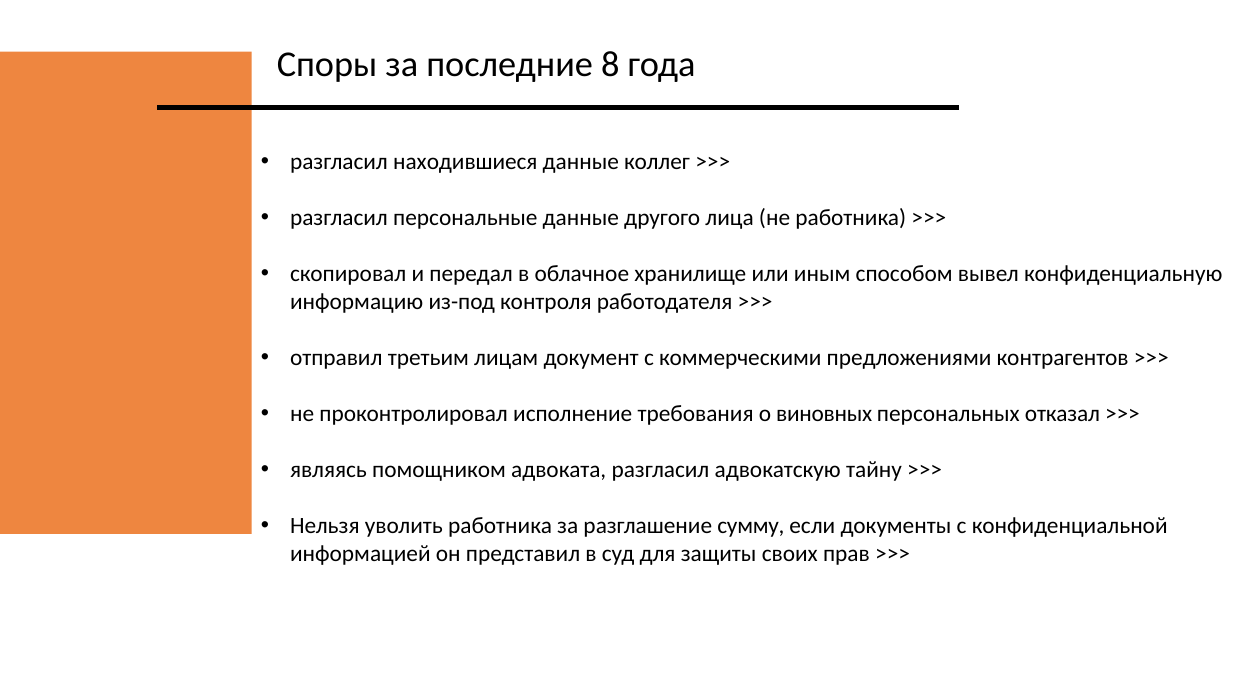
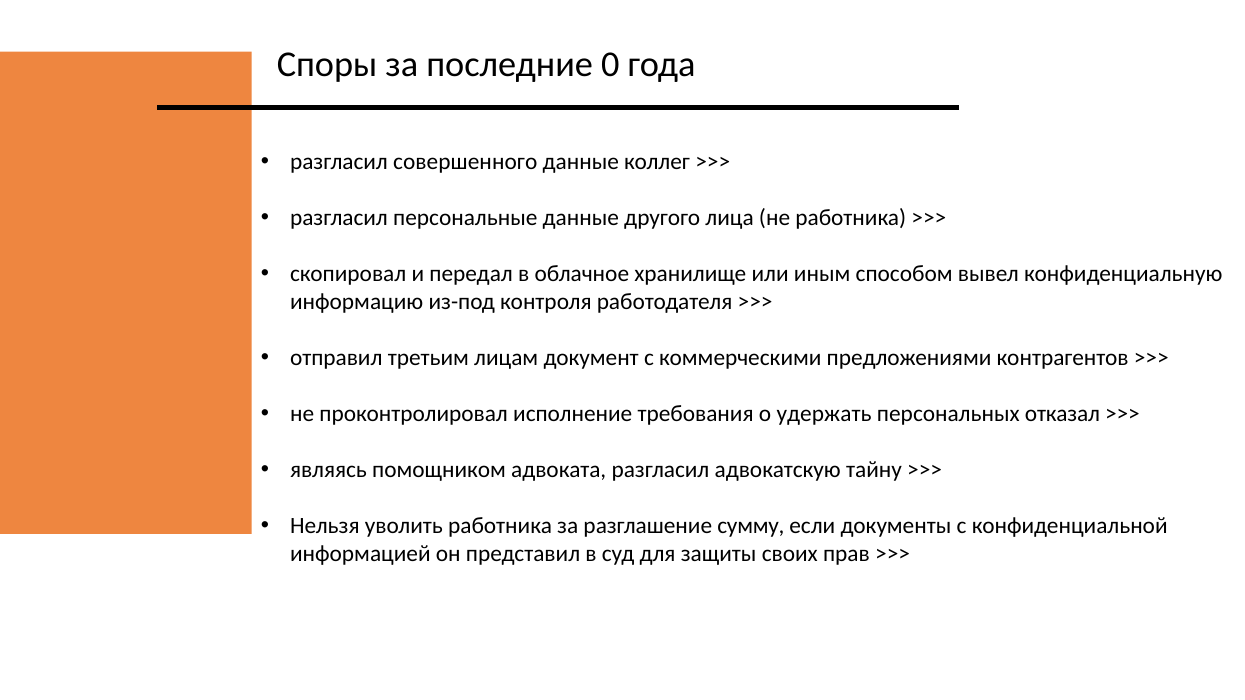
8: 8 -> 0 (610, 64)
находившиеся: находившиеся -> совершенного (465, 162)
виновных: виновных -> удержать (824, 414)
